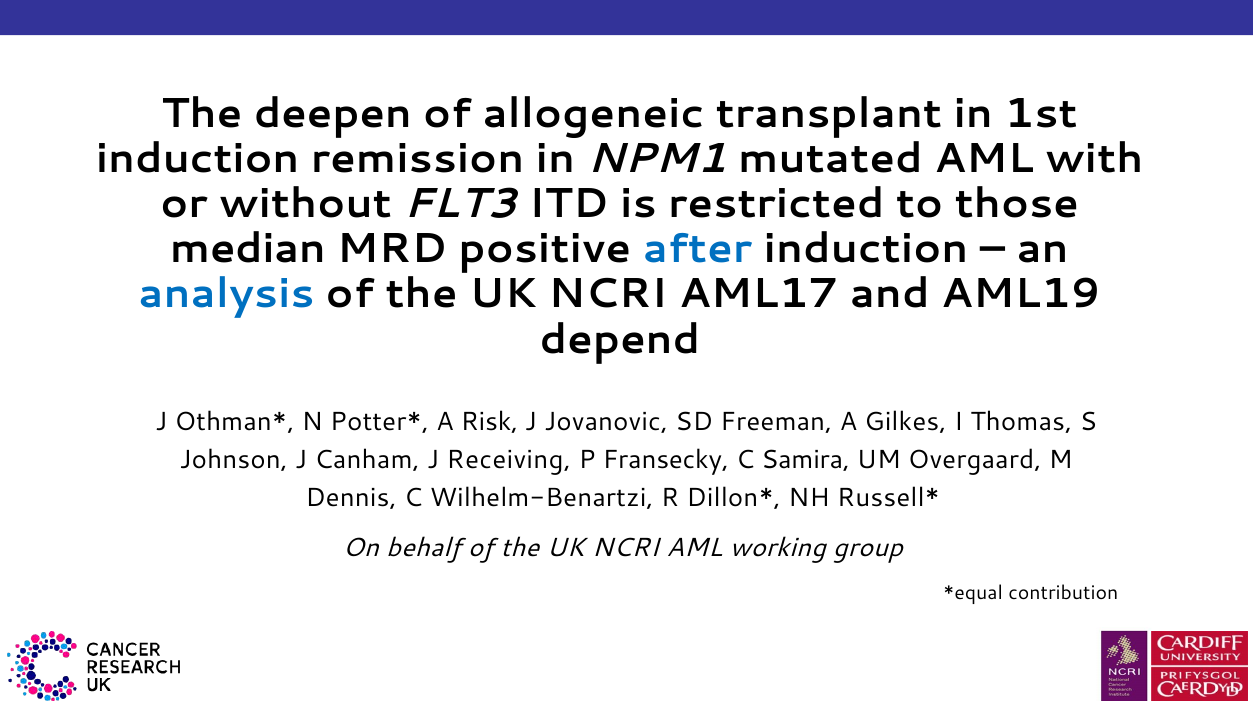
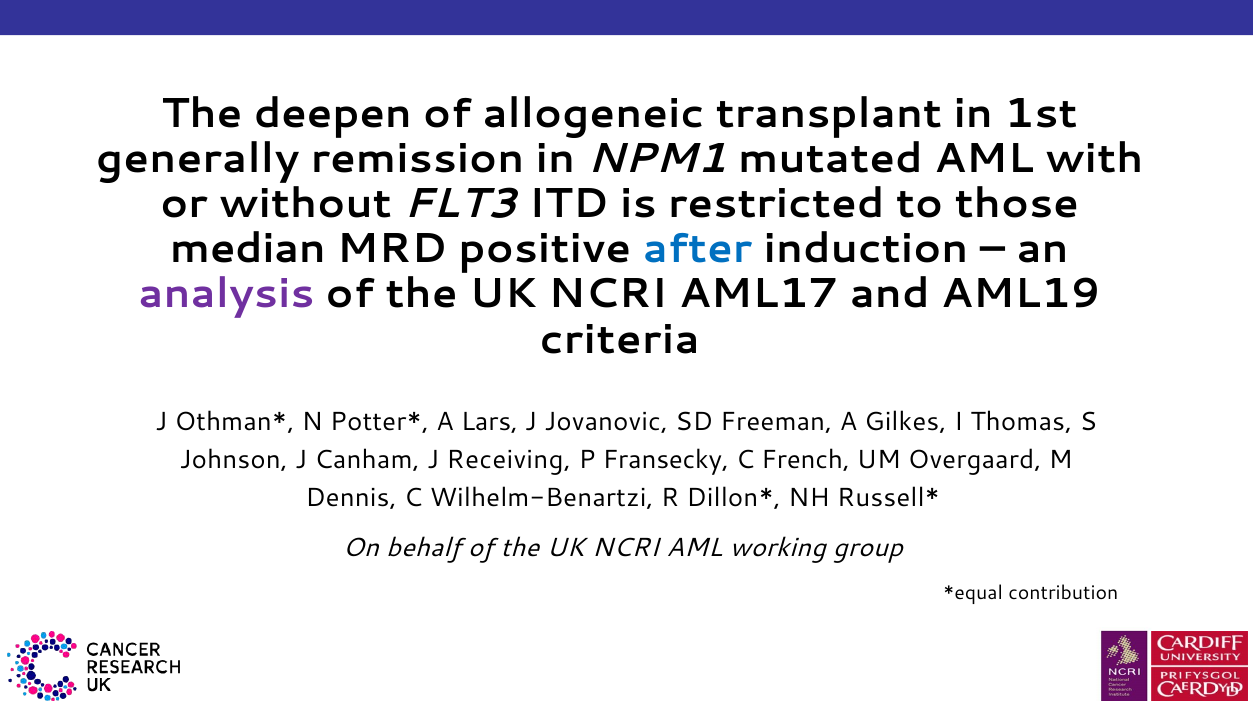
induction: induction -> generally (198, 159)
analysis colour: blue -> purple (226, 294)
depend: depend -> criteria (620, 339)
Risk: Risk -> Lars (490, 422)
Samira: Samira -> French (806, 460)
